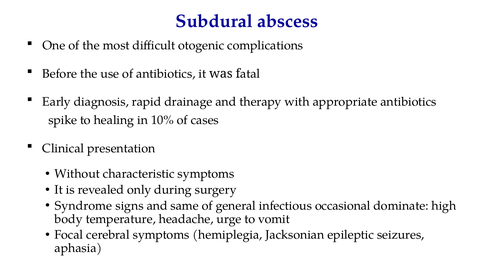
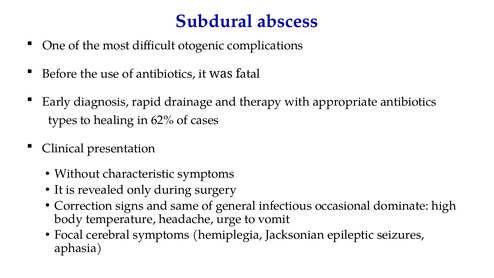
spike: spike -> types (63, 120)
10%: 10% -> 62% (162, 120)
Syndrome: Syndrome -> Correction (84, 206)
